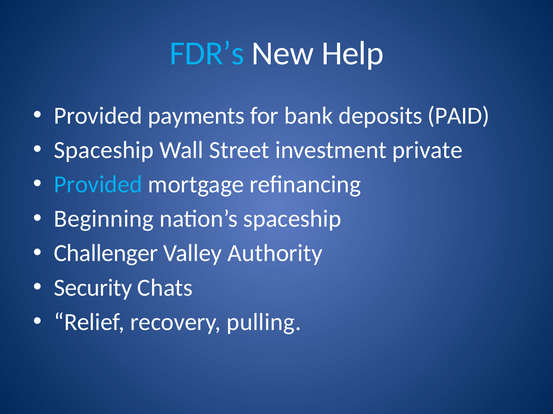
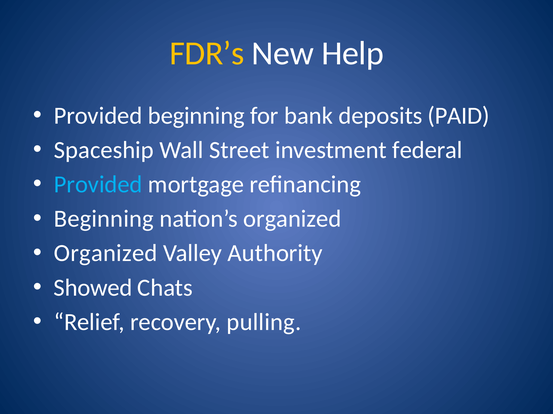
FDR’s colour: light blue -> yellow (207, 54)
Provided payments: payments -> beginning (196, 116)
private: private -> federal (427, 150)
nation’s spaceship: spaceship -> organized (292, 219)
Challenger: Challenger -> Organized (106, 254)
Security: Security -> Showed (93, 288)
